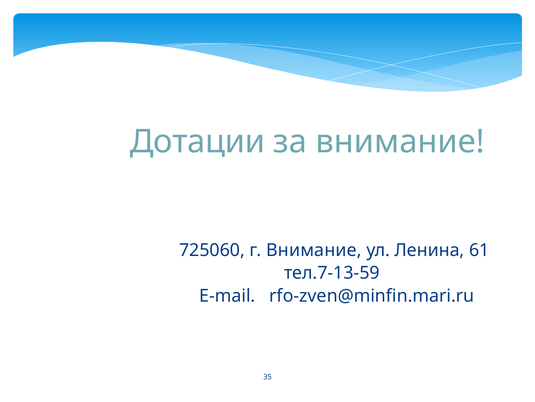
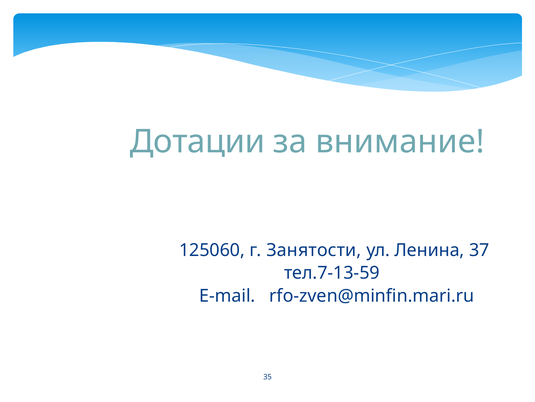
725060: 725060 -> 125060 (212, 250)
г Внимание: Внимание -> Занятости (314, 250)
61: 61 -> 37 (479, 250)
